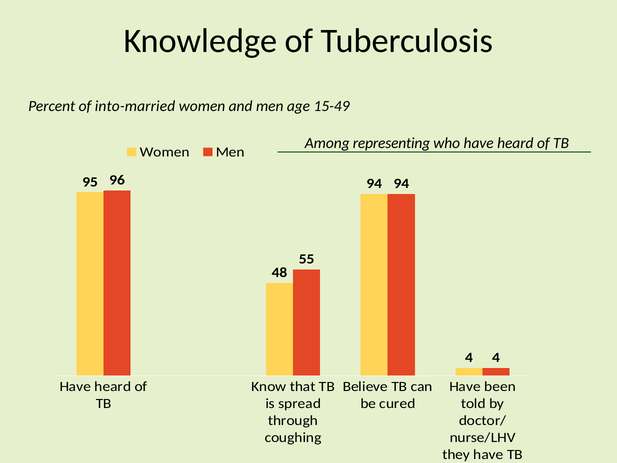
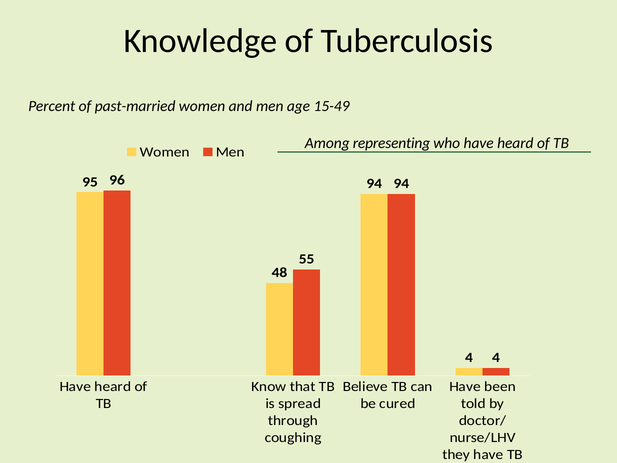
into-married: into-married -> past-married (135, 106)
